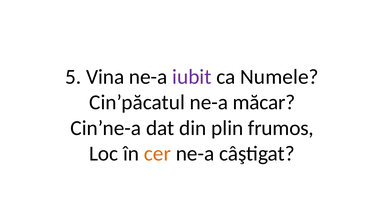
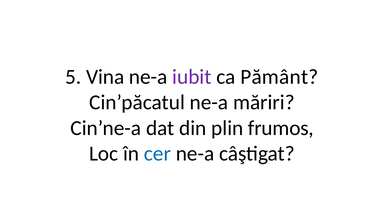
Numele: Numele -> Pământ (279, 77)
măcar: măcar -> măriri (264, 102)
cer colour: orange -> blue (157, 154)
